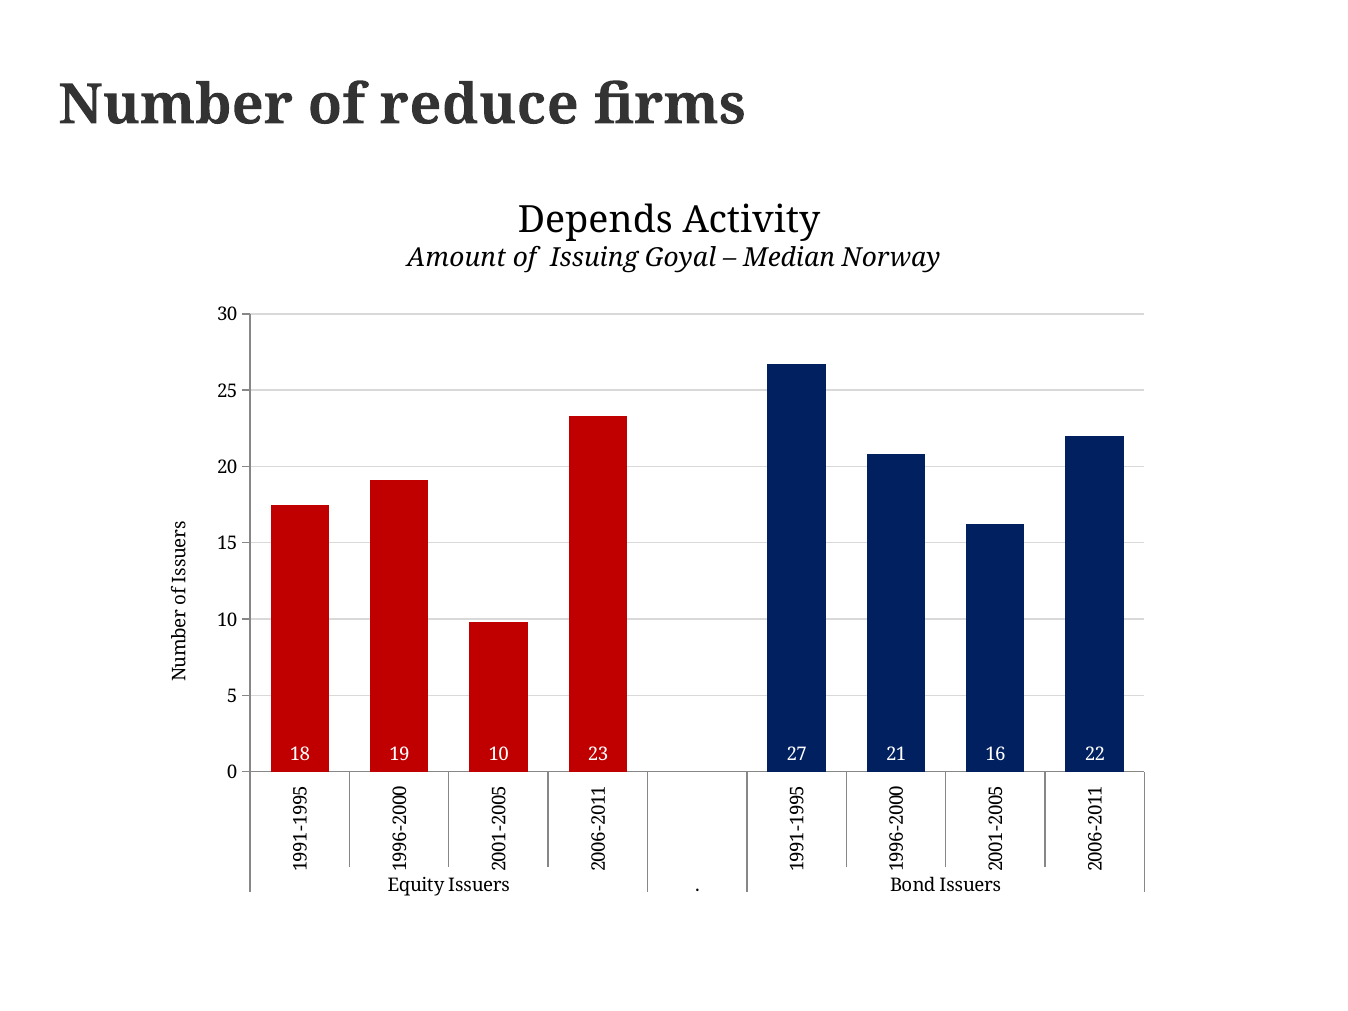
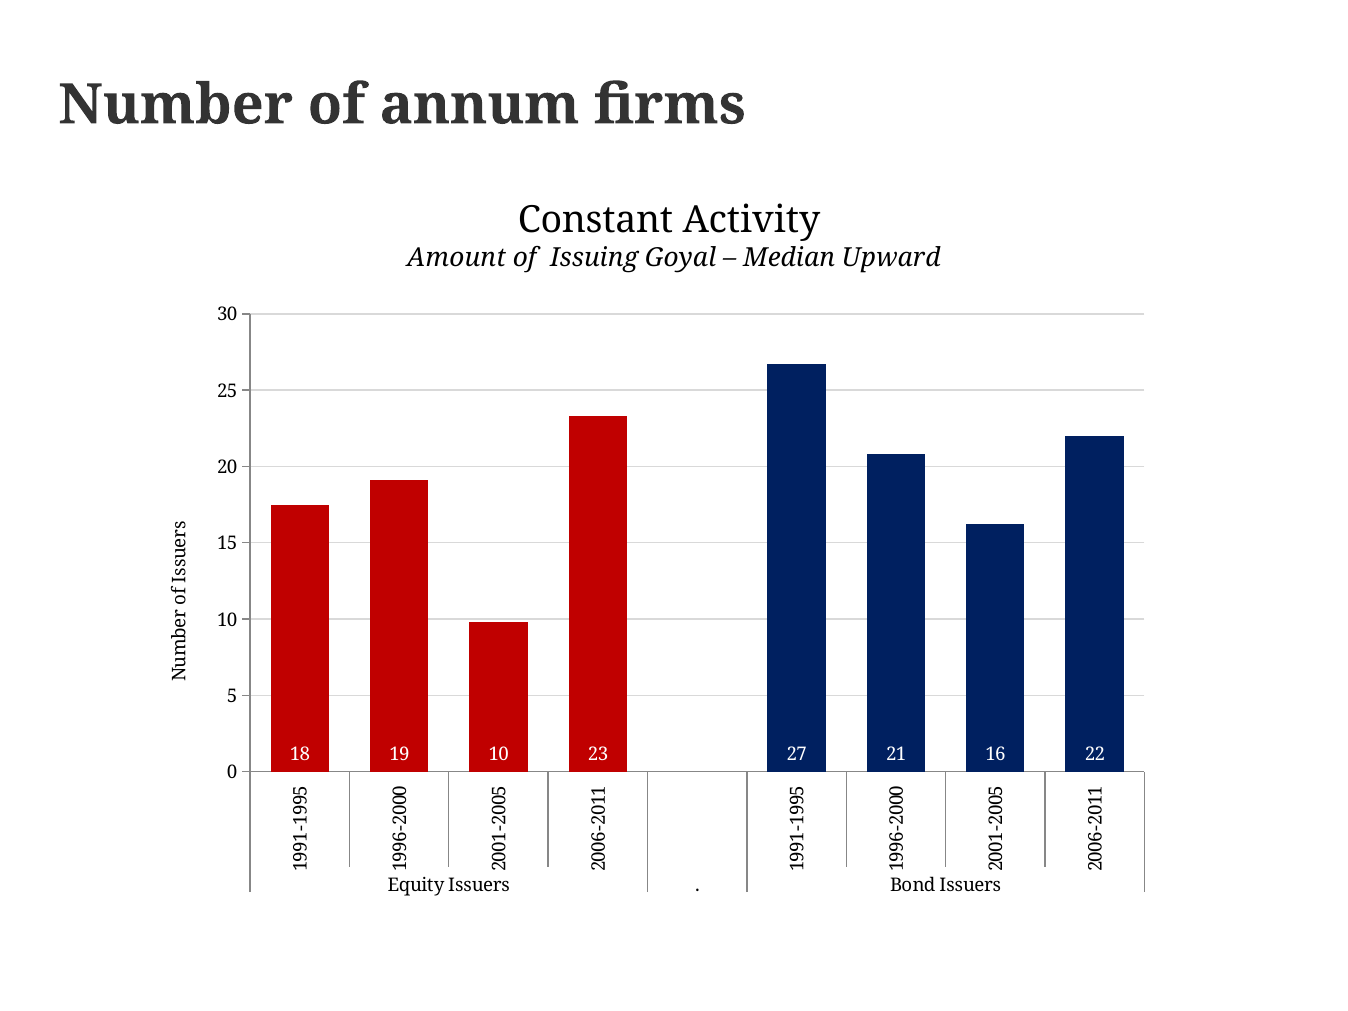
reduce: reduce -> annum (480, 105)
Depends: Depends -> Constant (595, 220)
Norway: Norway -> Upward (891, 258)
